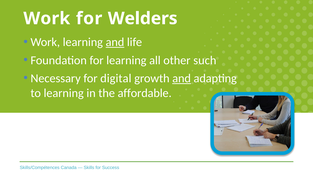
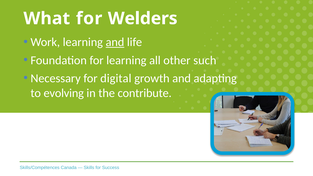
Work: Work -> What (47, 18)
and underline: present -> none (182, 78)
to learning: learning -> evolving (64, 93)
affordable: affordable -> contribute (145, 93)
